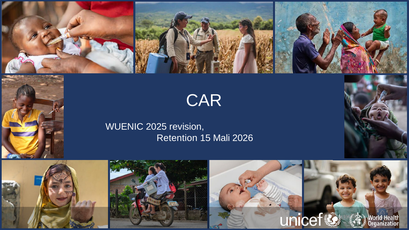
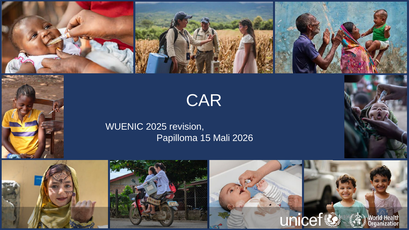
Retention: Retention -> Papilloma (177, 138)
